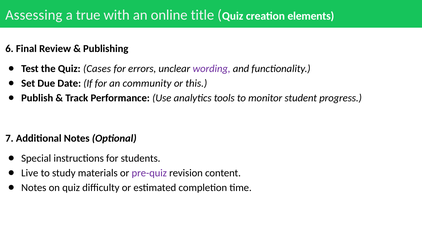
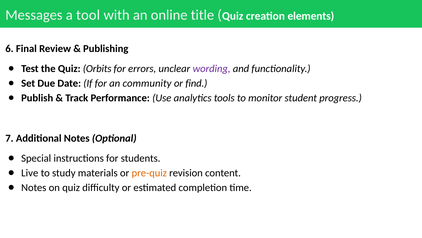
Assessing: Assessing -> Messages (34, 15)
true: true -> tool (88, 15)
Cases: Cases -> Orbits (97, 68)
this: this -> find (196, 83)
pre-quiz colour: purple -> orange (149, 173)
